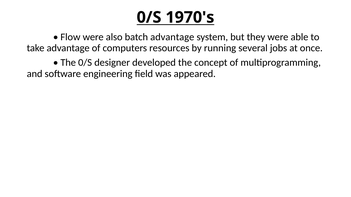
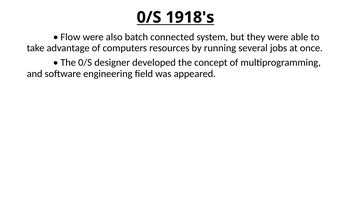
1970's: 1970's -> 1918's (190, 17)
batch advantage: advantage -> connected (172, 37)
